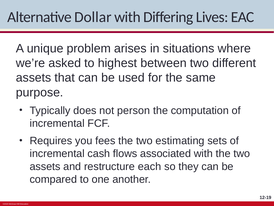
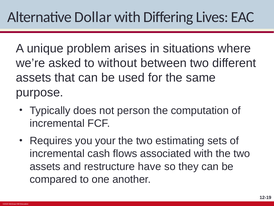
highest: highest -> without (117, 63)
fees: fees -> your (105, 141)
each: each -> have (150, 166)
